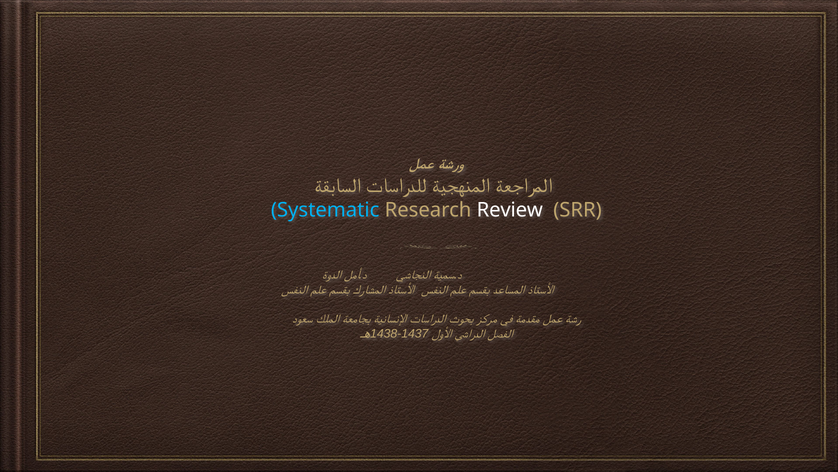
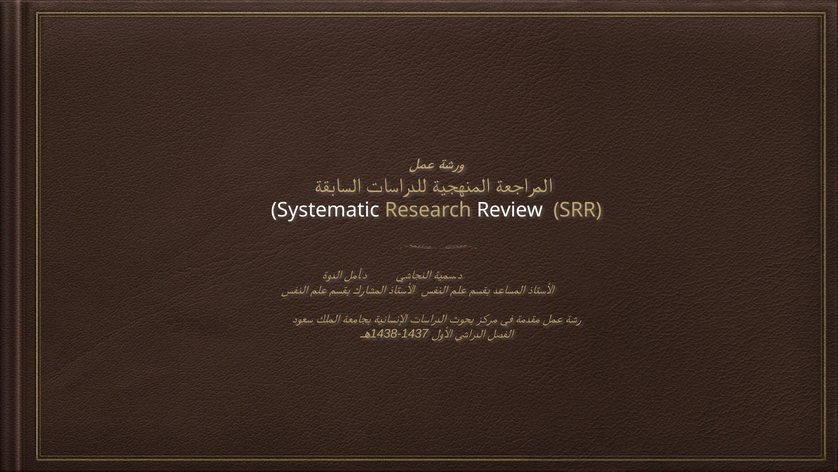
Systematic colour: light blue -> white (325, 210)
